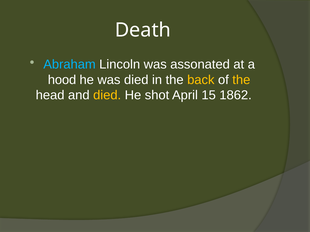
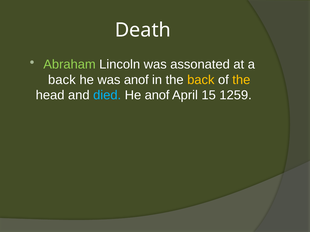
Abraham colour: light blue -> light green (70, 64)
hood: hood -> back (62, 80)
was died: died -> anof (136, 80)
died colour: yellow -> light blue (107, 95)
He shot: shot -> anof (157, 95)
1862: 1862 -> 1259 (236, 95)
